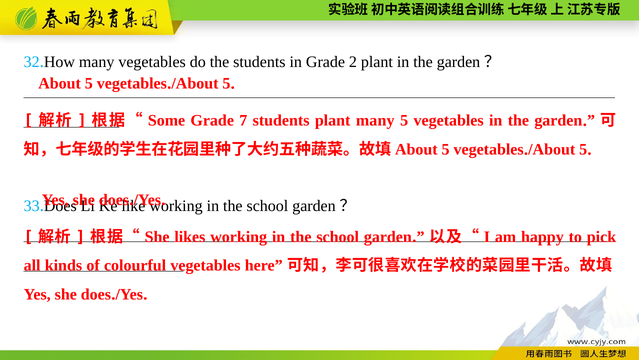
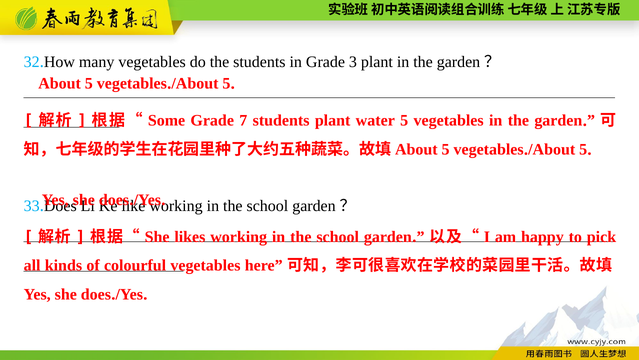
2: 2 -> 3 (353, 62)
plant many: many -> water (375, 121)
